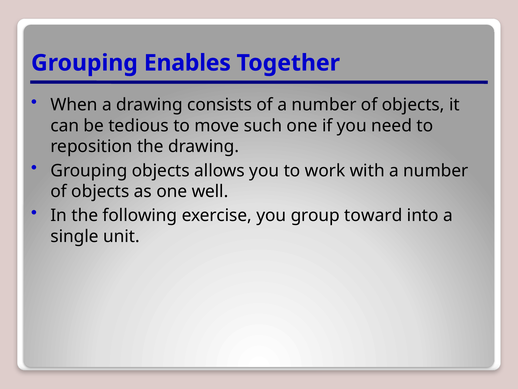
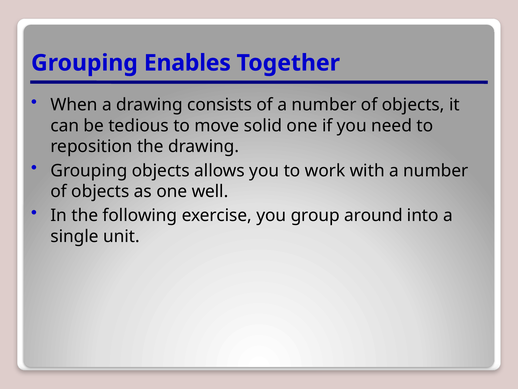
such: such -> solid (263, 126)
toward: toward -> around (373, 215)
